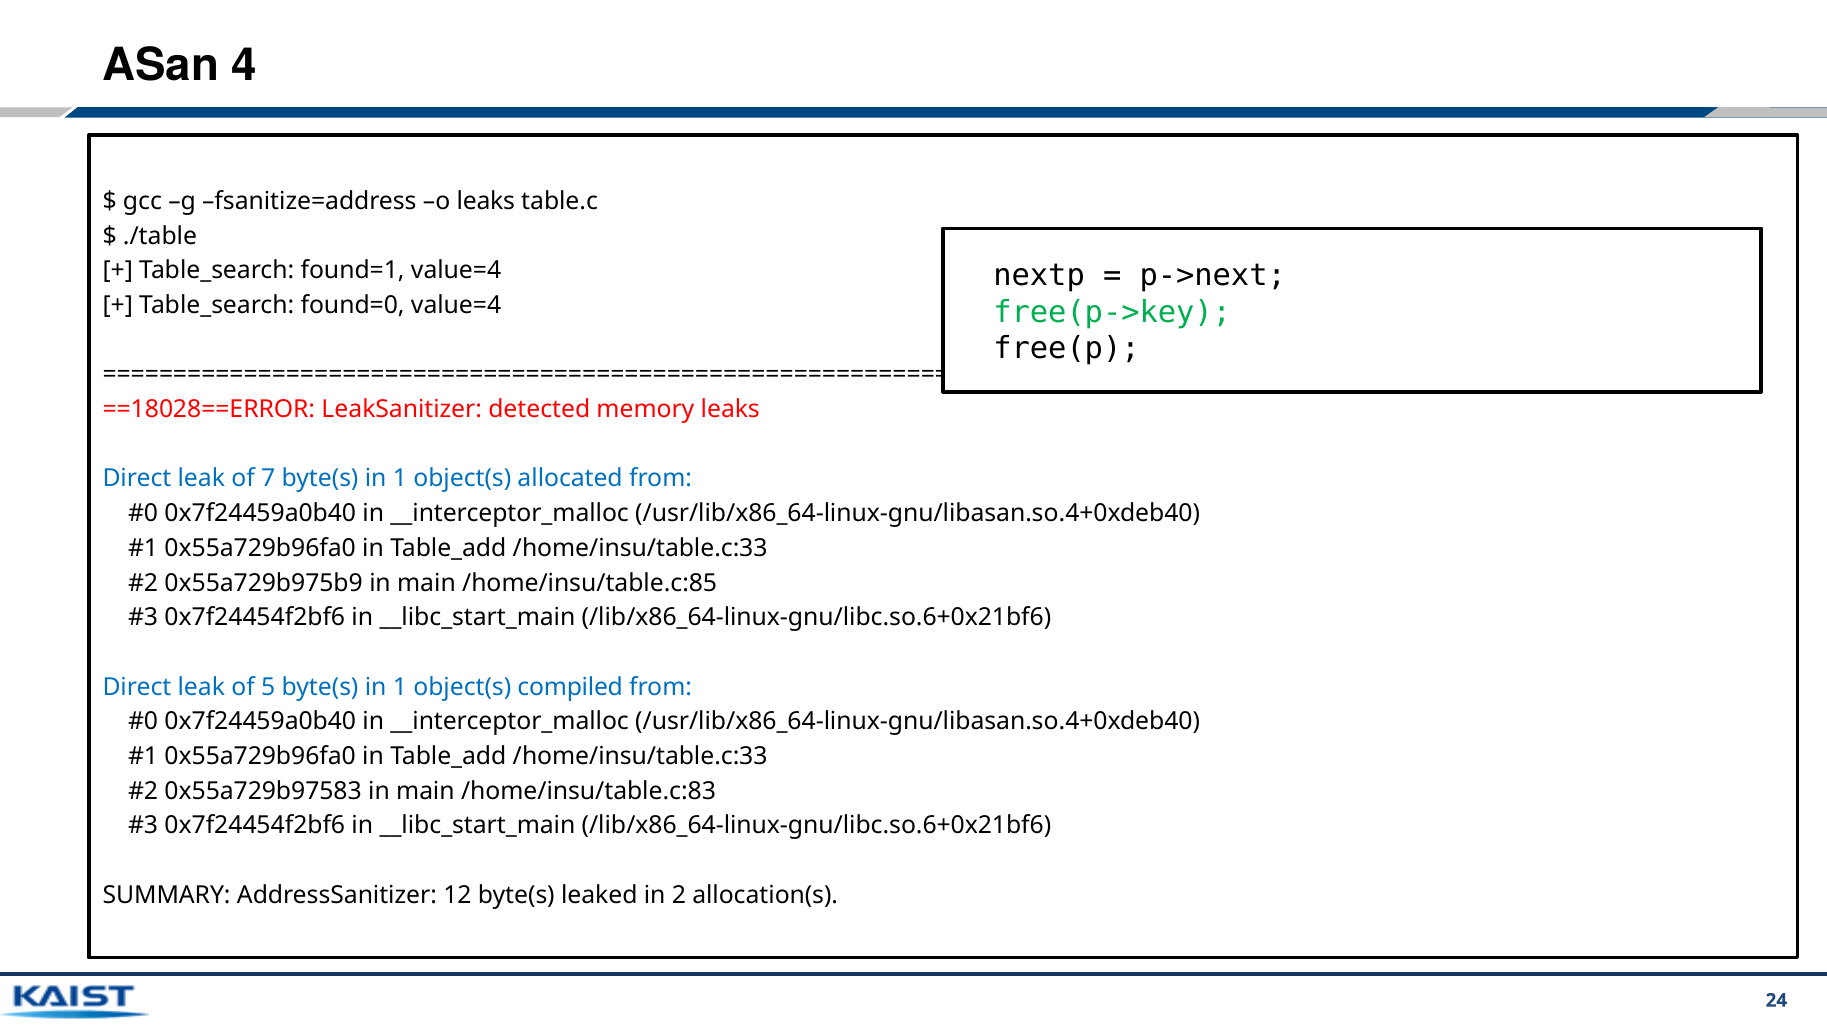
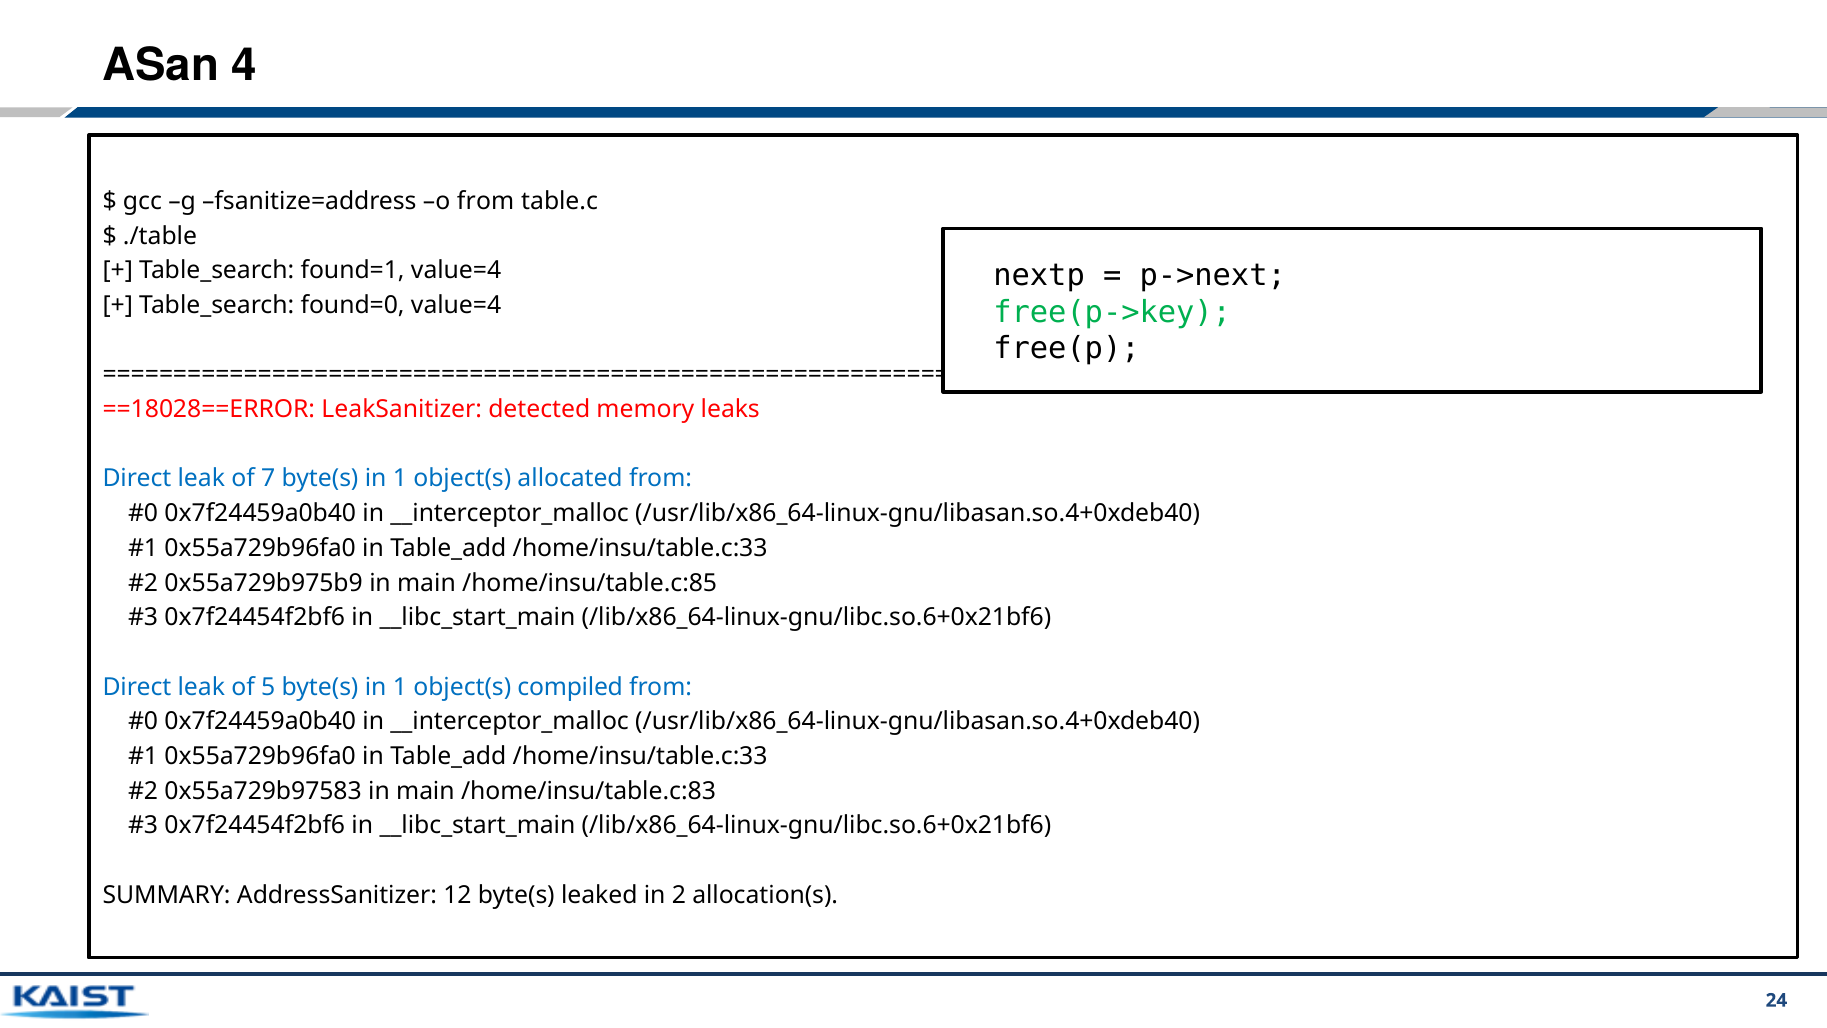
o leaks: leaks -> from (486, 201)
